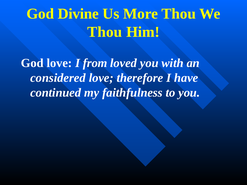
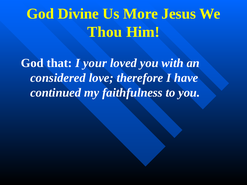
More Thou: Thou -> Jesus (179, 14)
God love: love -> that (59, 63)
from: from -> your (95, 63)
